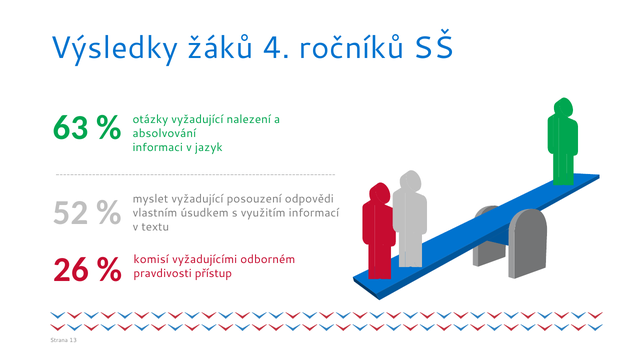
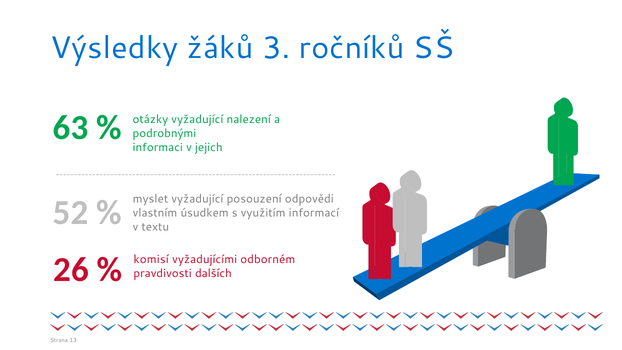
4: 4 -> 3 (276, 48)
absolvování: absolvování -> podrobnými (164, 133)
jazyk: jazyk -> jejich (209, 147)
přístup: přístup -> dalších (213, 274)
